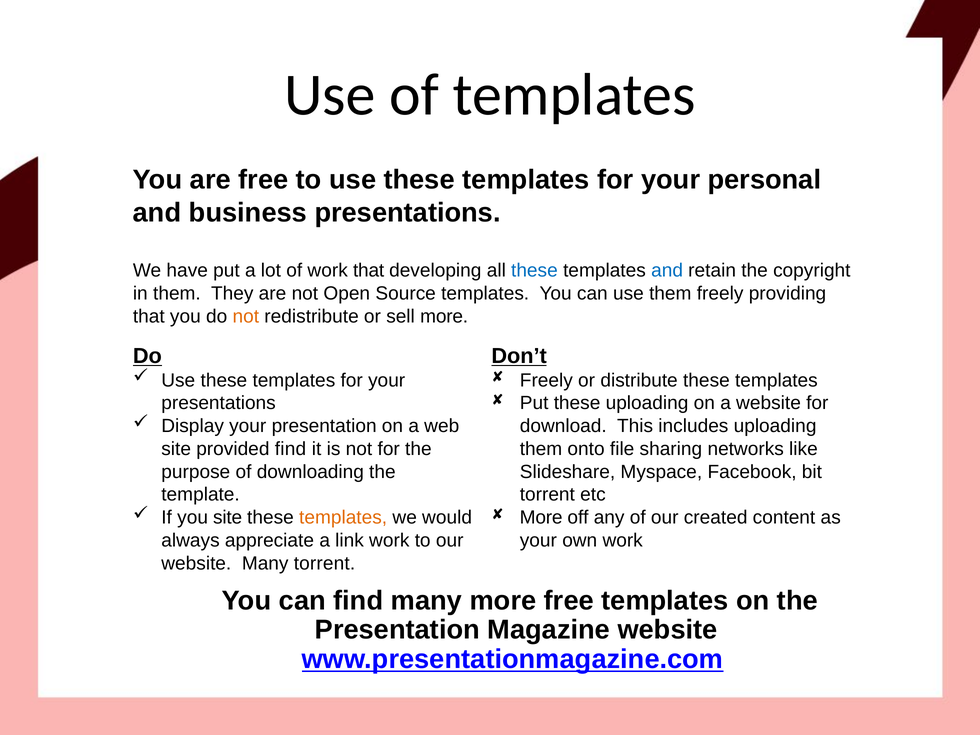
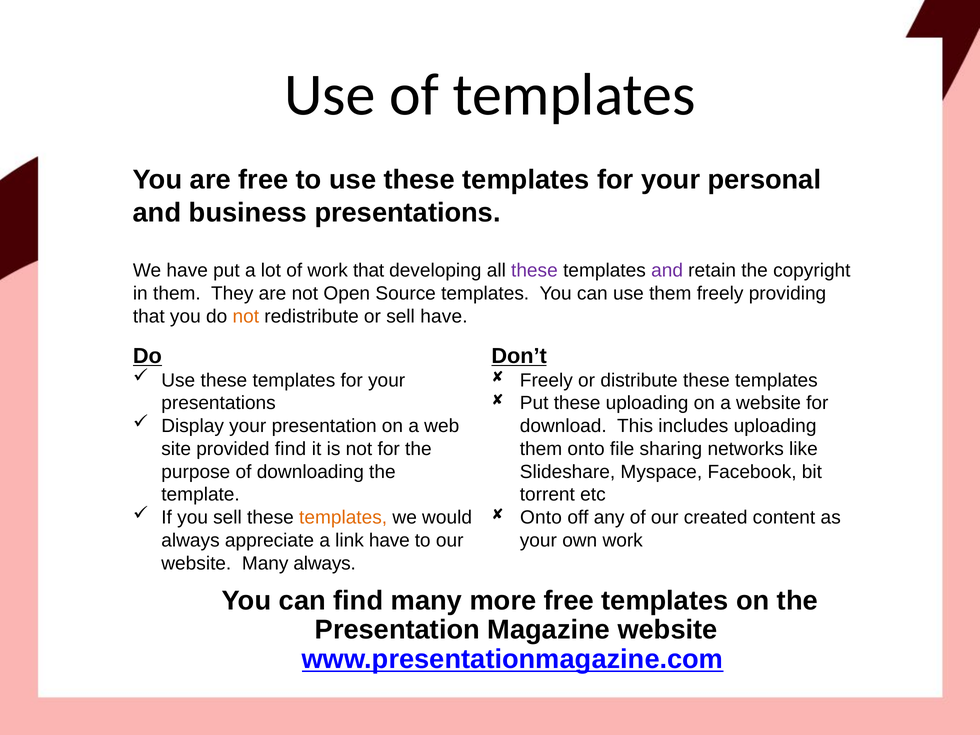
these colour: blue -> purple (534, 271)
and colour: blue -> purple (667, 271)
sell more: more -> have (444, 316)
you site: site -> sell (228, 518)
More: More -> Onto (541, 518)
link work: work -> have (389, 540)
Many torrent: torrent -> always (325, 563)
